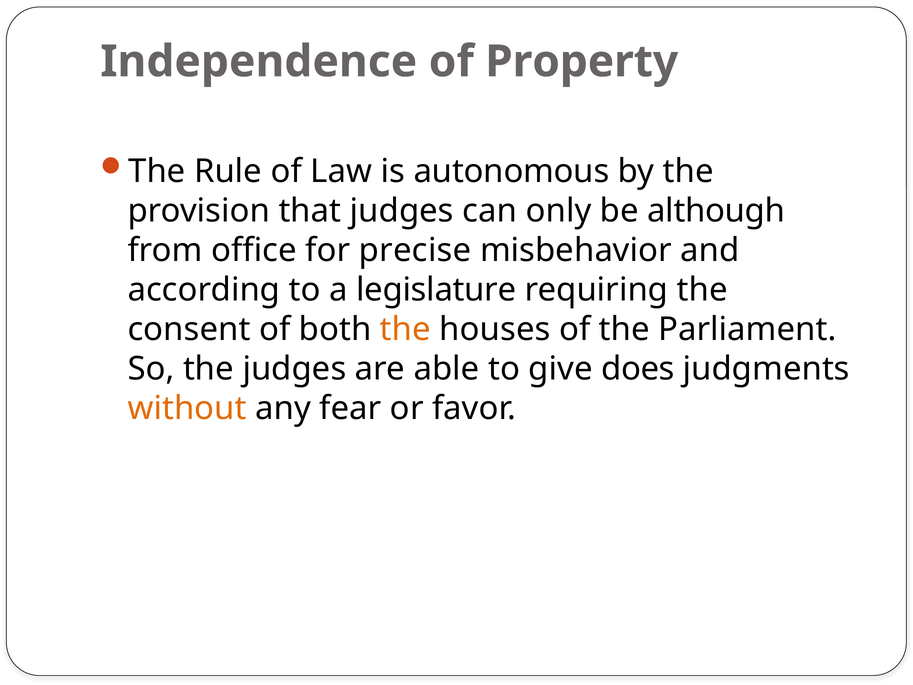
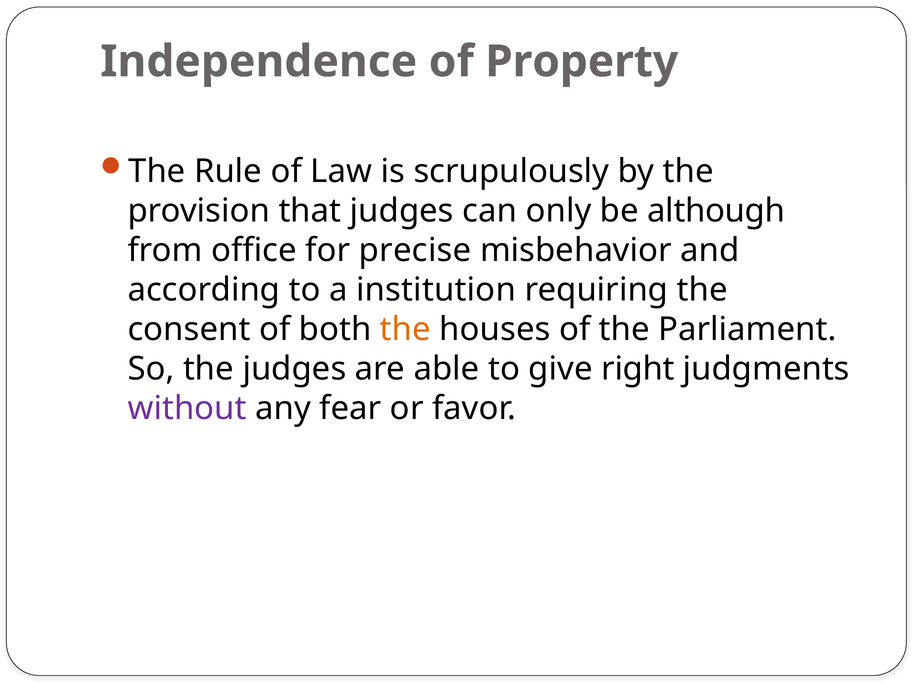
autonomous: autonomous -> scrupulously (511, 171)
legislature: legislature -> institution (436, 290)
does: does -> right (638, 369)
without colour: orange -> purple (187, 408)
